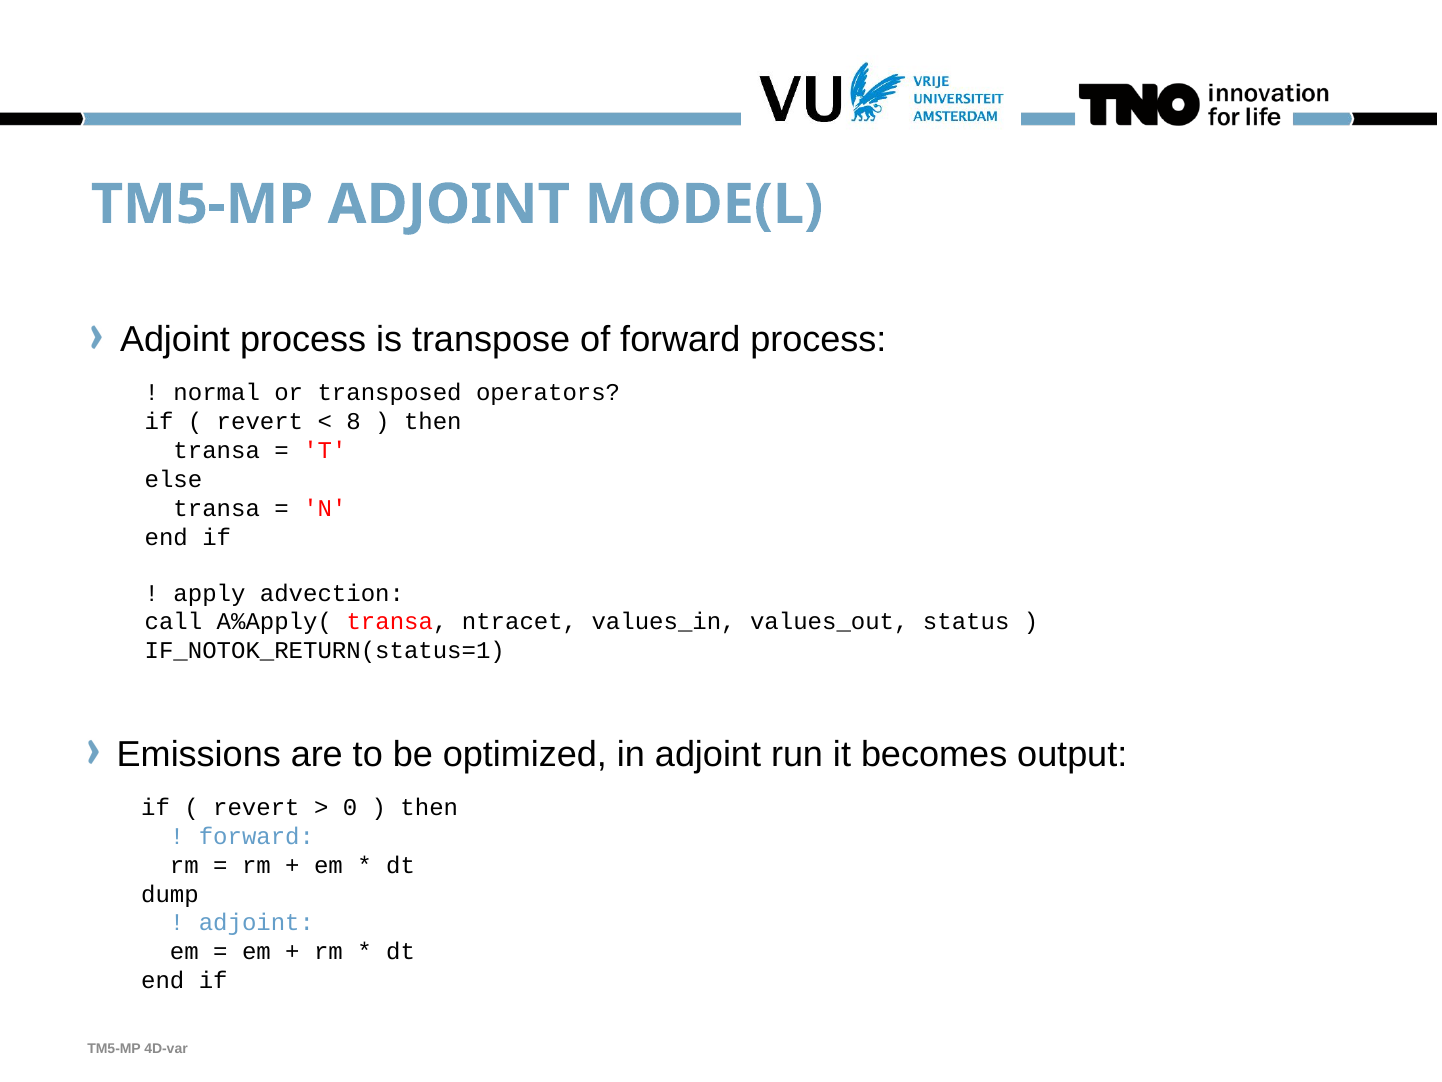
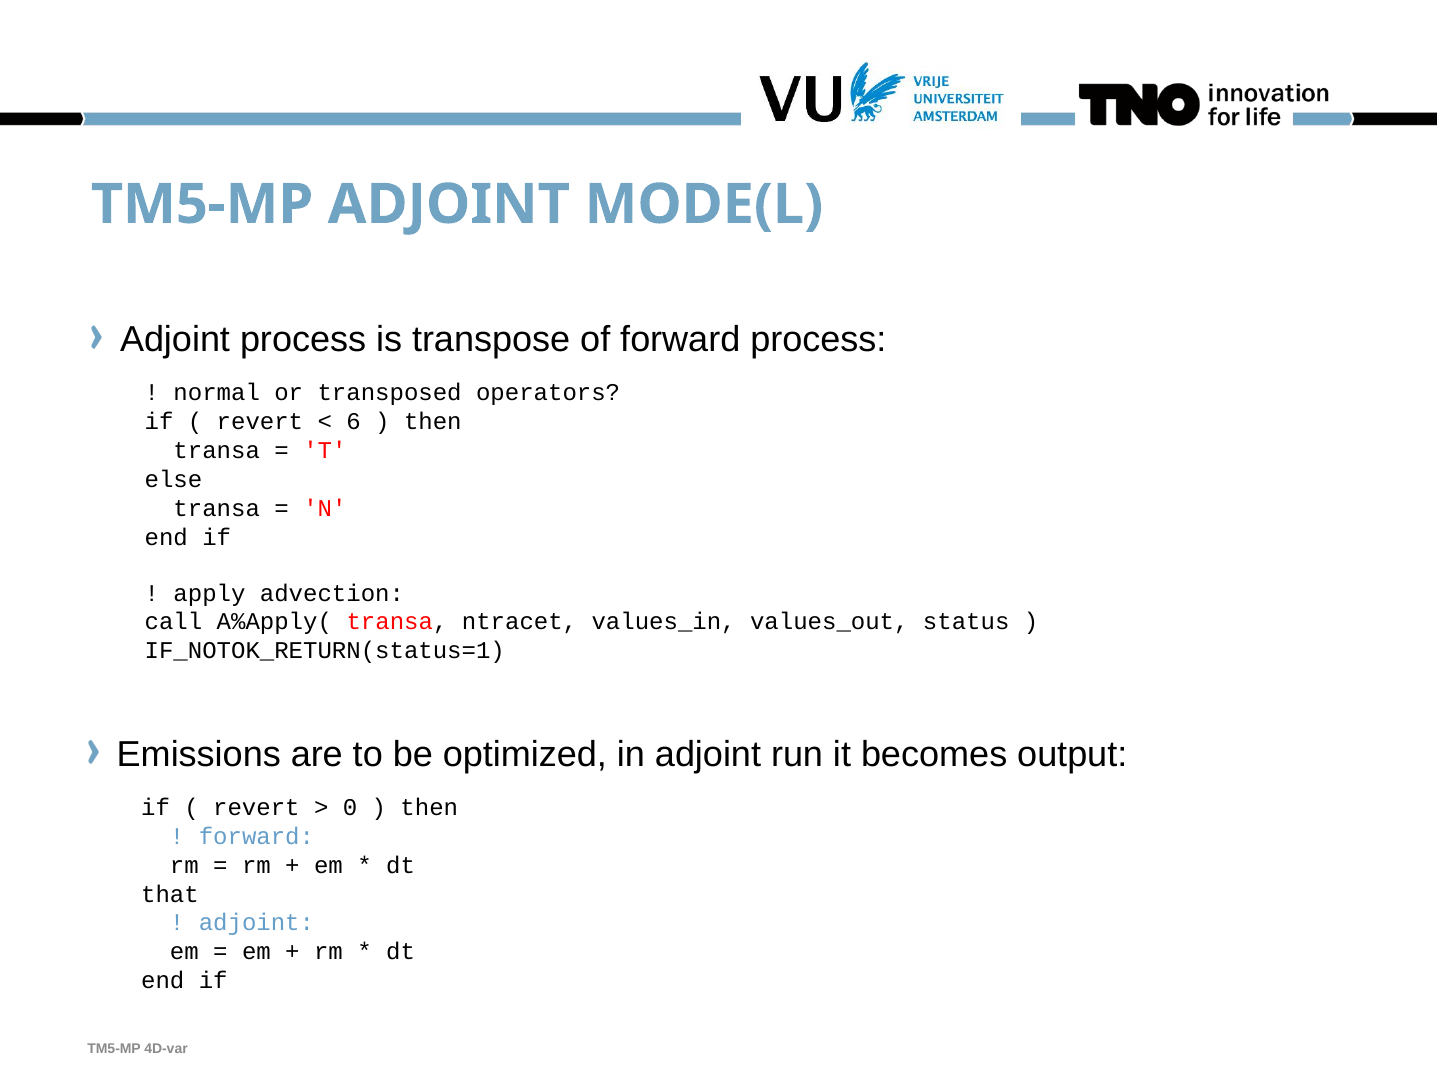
8: 8 -> 6 (354, 422)
dump: dump -> that (170, 894)
